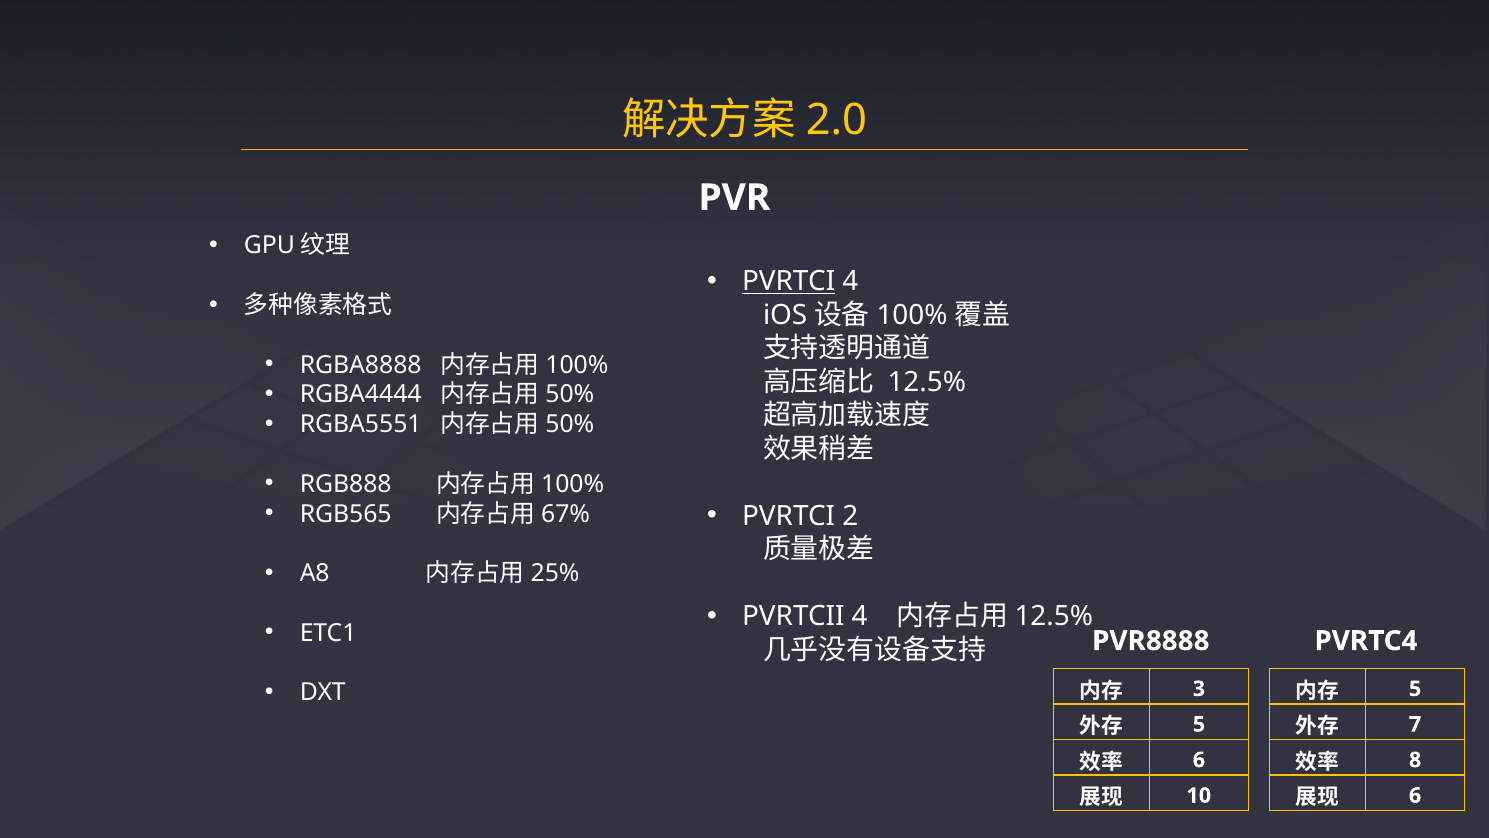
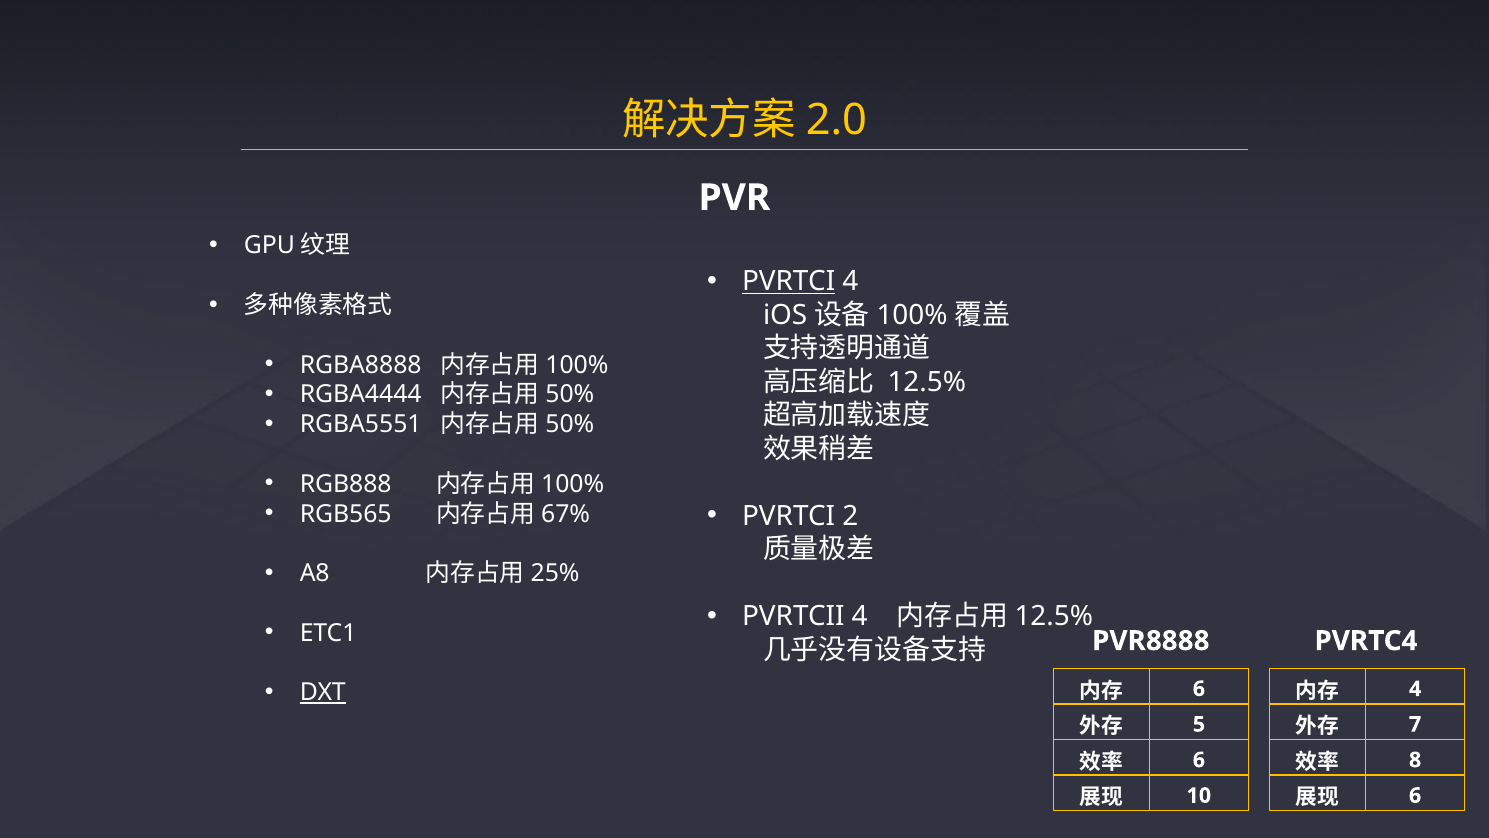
DXT underline: none -> present (323, 692)
3: 3 -> 6 (1199, 689)
5: 5 -> 4 (1415, 689)
